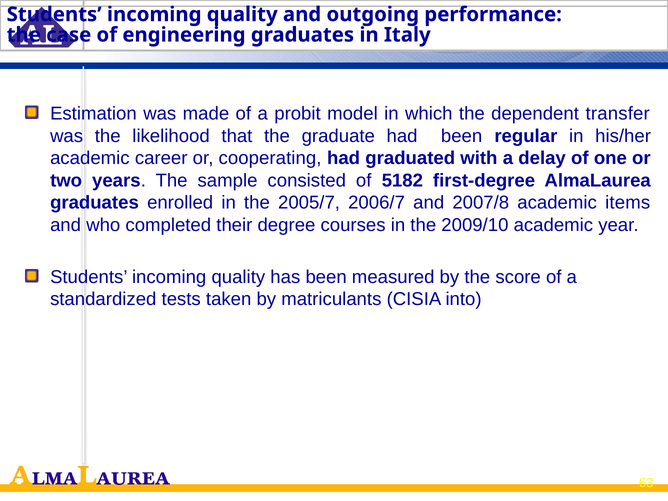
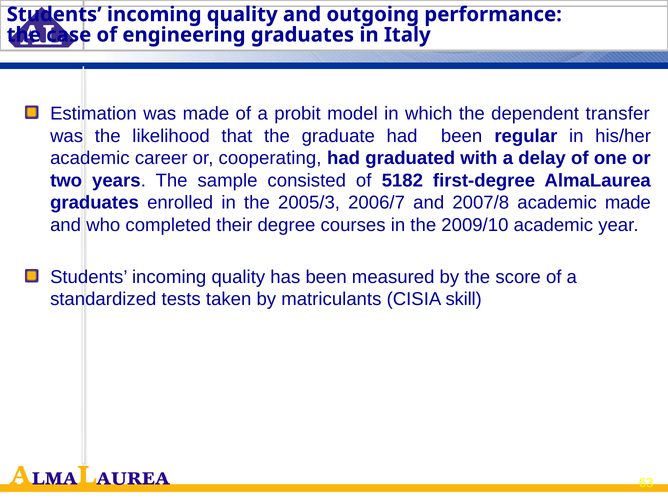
2005/7: 2005/7 -> 2005/3 (309, 203)
academic items: items -> made (628, 203)
into: into -> skill (464, 299)
